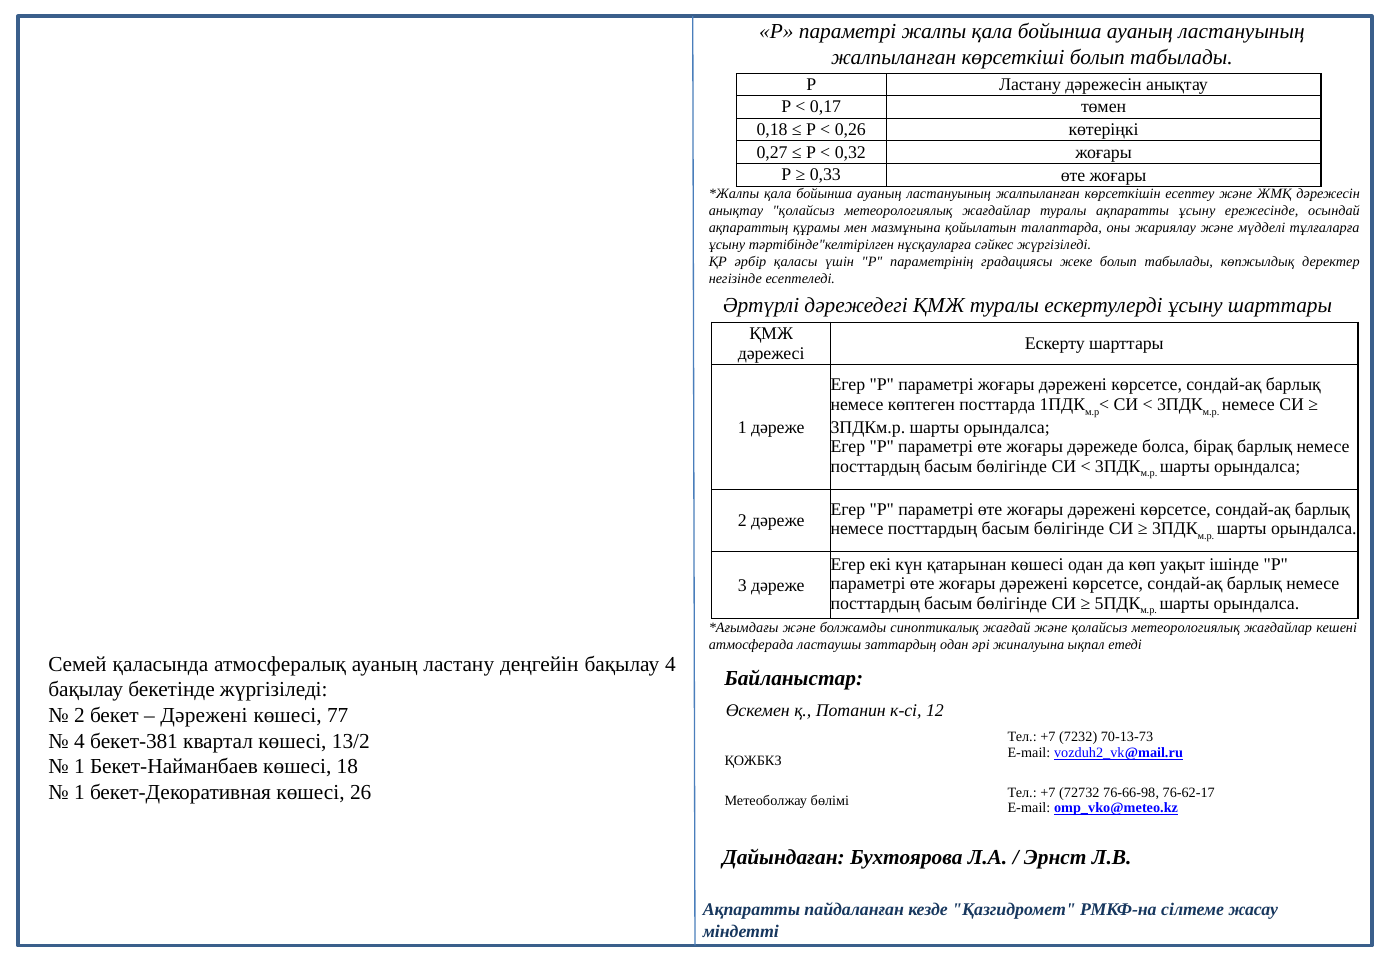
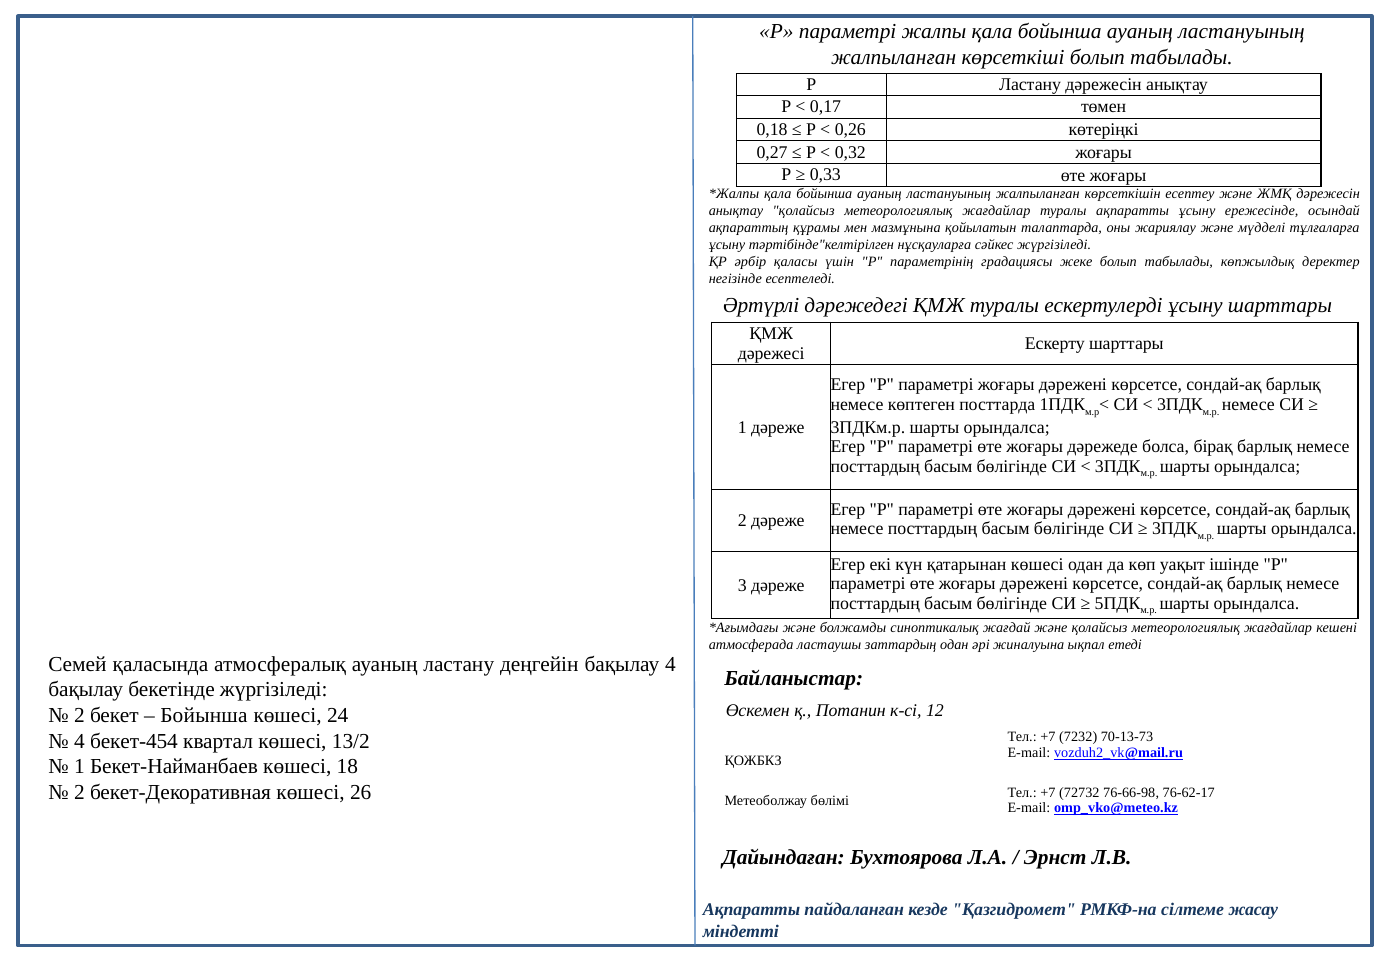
Дәрежені: Дәрежені -> Бойынша (204, 716)
77: 77 -> 24 (338, 716)
бекет-381: бекет-381 -> бекет-454 (134, 741)
1: 1 -> 2 (79, 793)
